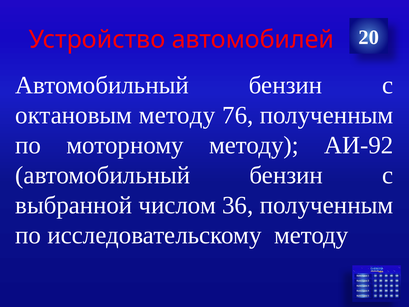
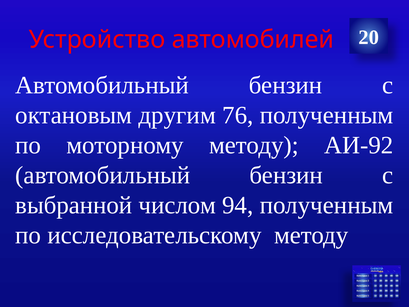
октановым методу: методу -> другим (177, 115)
36: 36 -> 94 (238, 205)
